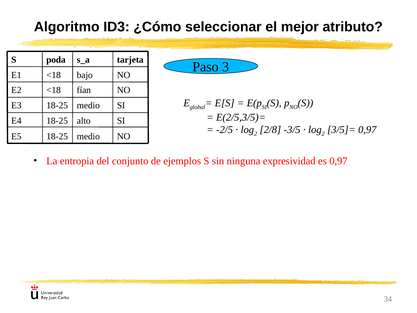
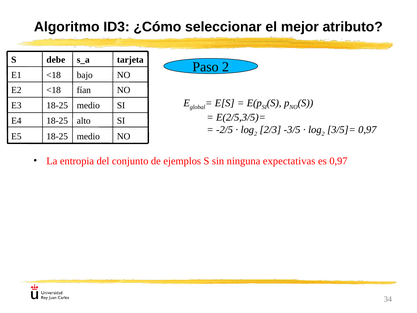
poda: poda -> debe (56, 60)
Paso 3: 3 -> 2 (226, 67)
2/8: 2/8 -> 2/3 (270, 130)
expresividad: expresividad -> expectativas (289, 161)
